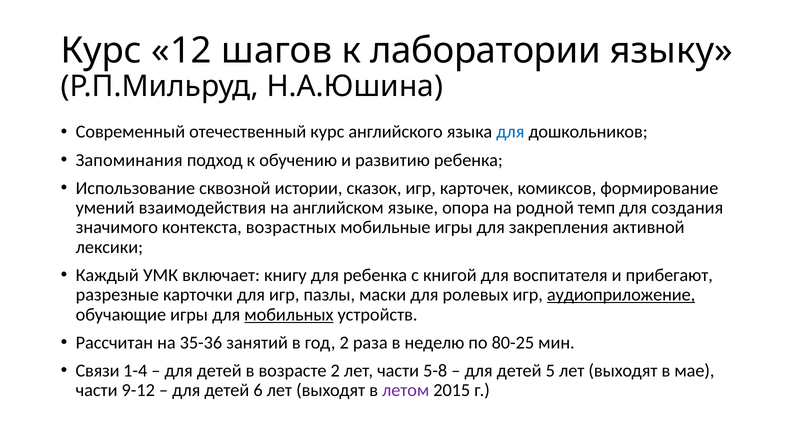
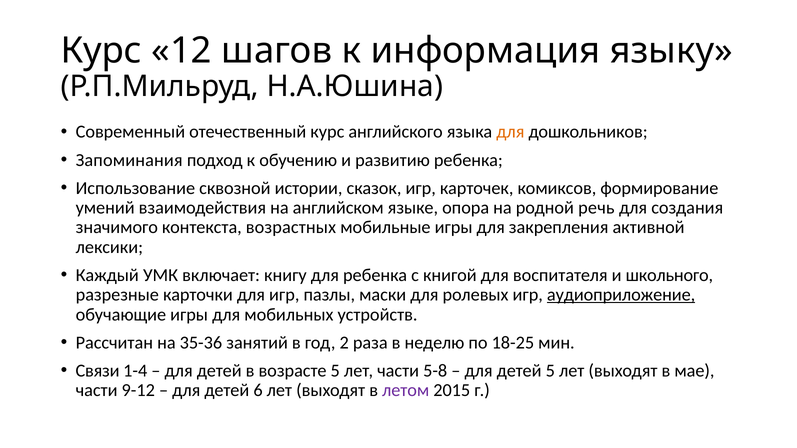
лаборатории: лаборатории -> информация (485, 51)
для colour: blue -> orange (510, 132)
темп: темп -> речь (596, 208)
прибегают: прибегают -> школьного (669, 275)
мобильных underline: present -> none (289, 315)
80-25: 80-25 -> 18-25 (513, 343)
возрасте 2: 2 -> 5 (335, 371)
